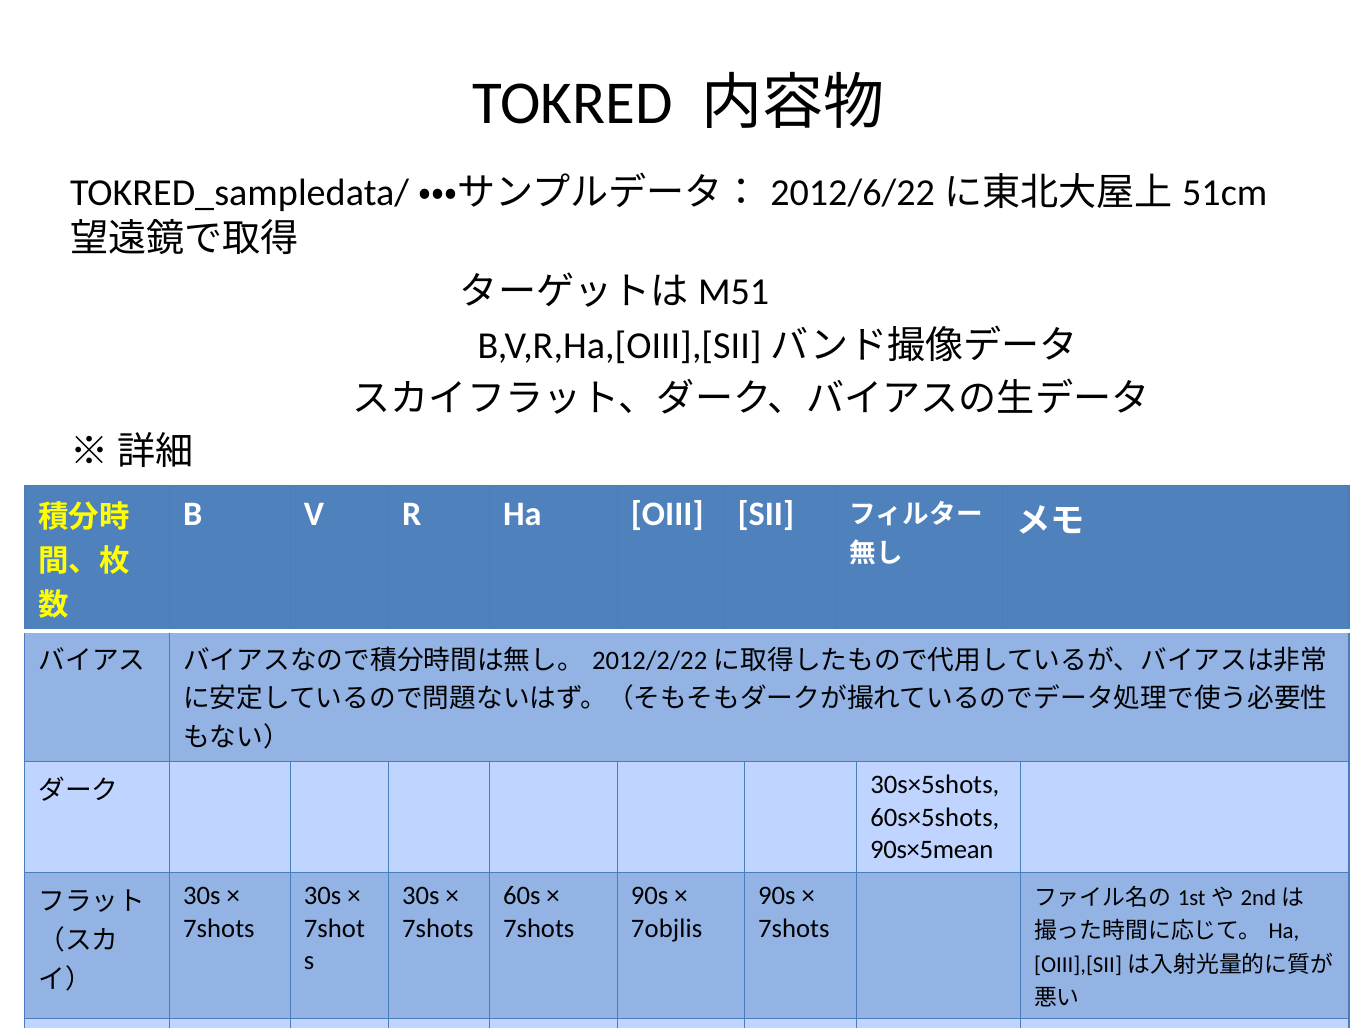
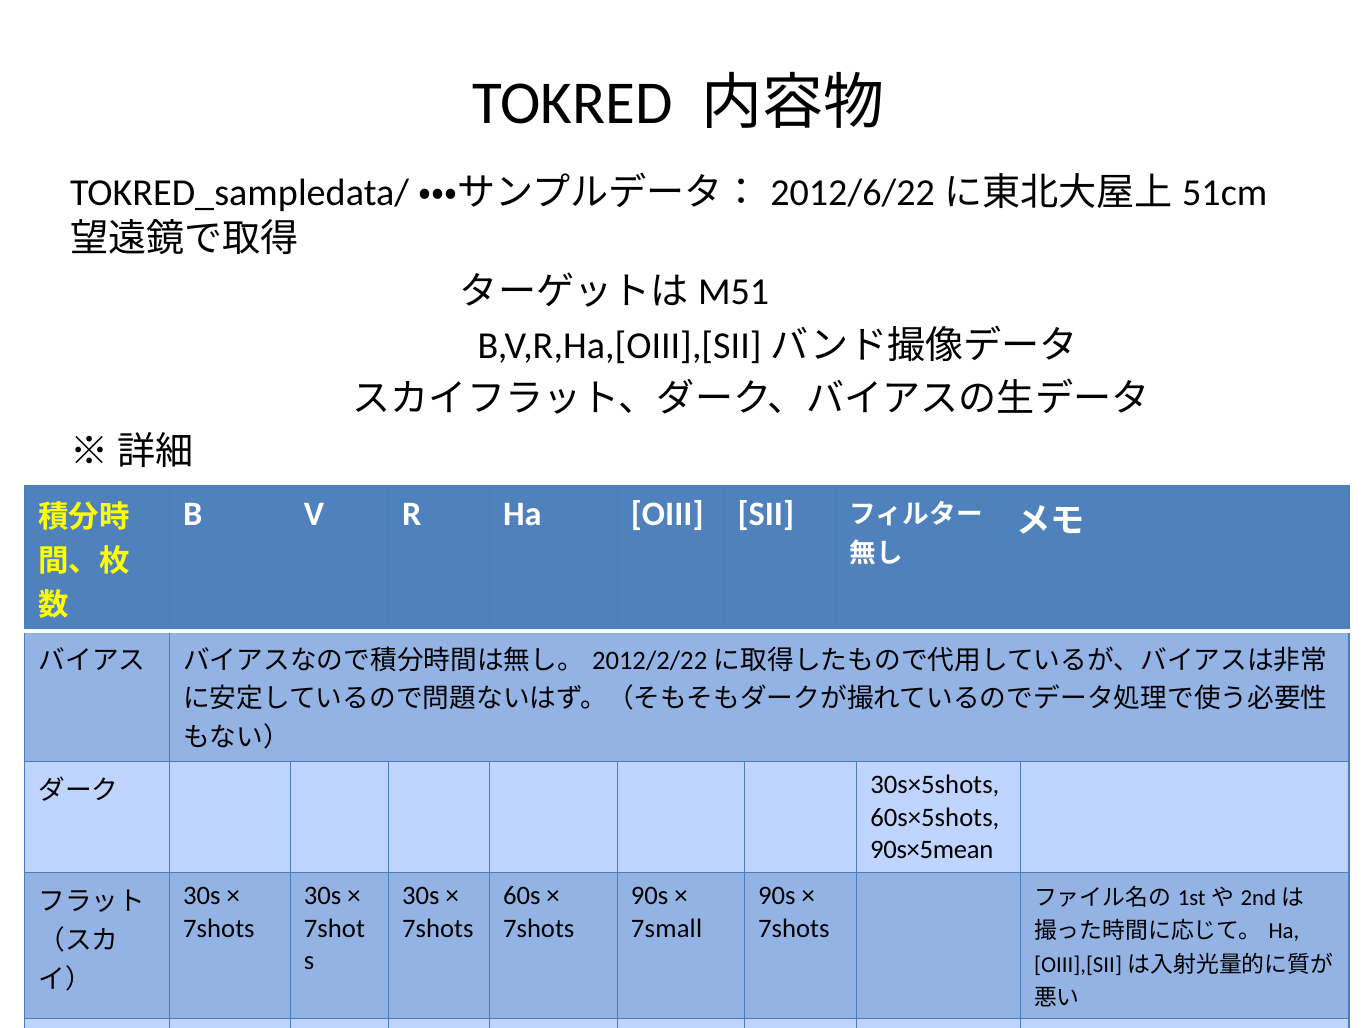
7objlis: 7objlis -> 7small (667, 929)
